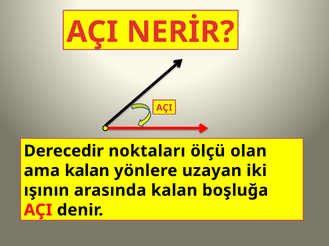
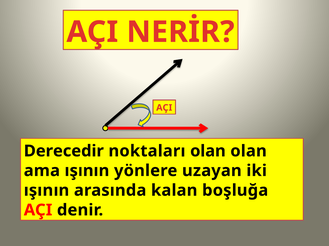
noktaları ölçü: ölçü -> olan (208, 151)
ama kalan: kalan -> ışının (87, 171)
